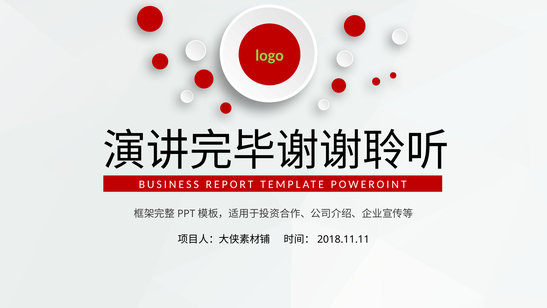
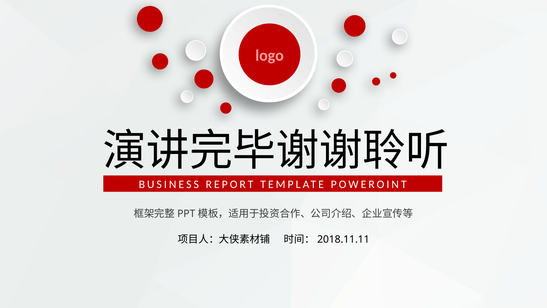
logo colour: light green -> pink (270, 55)
